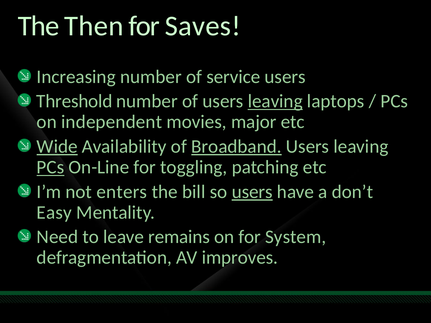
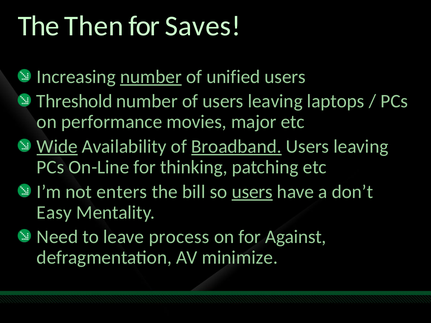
number underline: none -> present (151, 77)
service: service -> unified (233, 77)
leaving underline: present -> none (275, 101)
independent: independent -> performance (112, 122)
PCs underline: present -> none (50, 167)
toggling: toggling -> thinking (194, 167)
remains: remains -> process (179, 237)
System: System -> Against (296, 237)
improves: improves -> minimize (240, 258)
